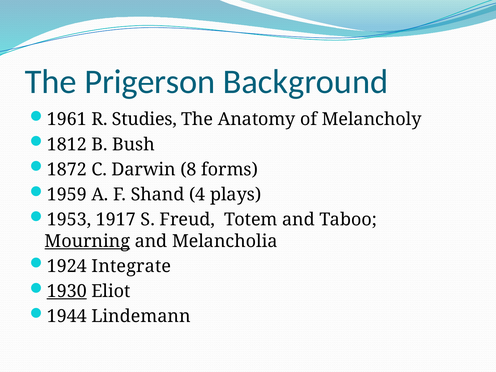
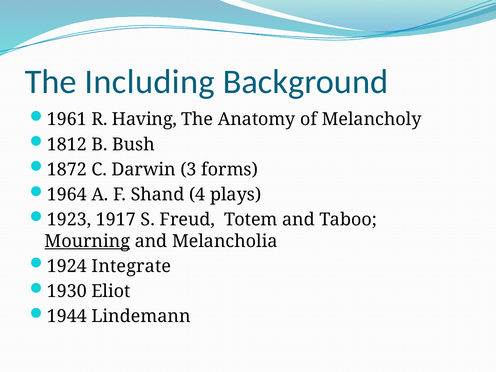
Prigerson: Prigerson -> Including (150, 82)
Studies: Studies -> Having (144, 119)
8: 8 -> 3 (189, 170)
1959: 1959 -> 1964 (67, 195)
1953: 1953 -> 1923 (69, 220)
1930 underline: present -> none (67, 291)
